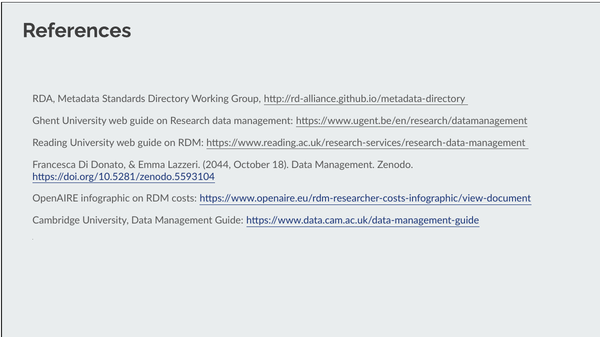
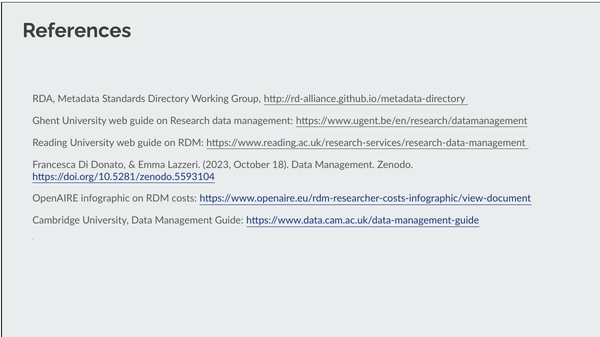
2044: 2044 -> 2023 (217, 165)
